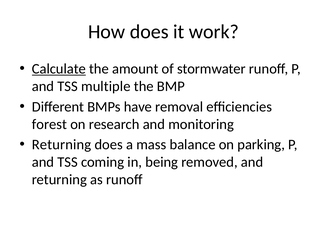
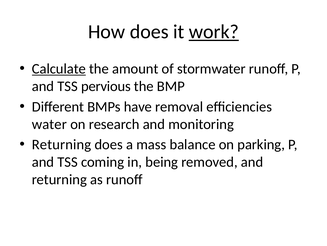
work underline: none -> present (214, 32)
multiple: multiple -> pervious (106, 86)
forest: forest -> water (49, 124)
